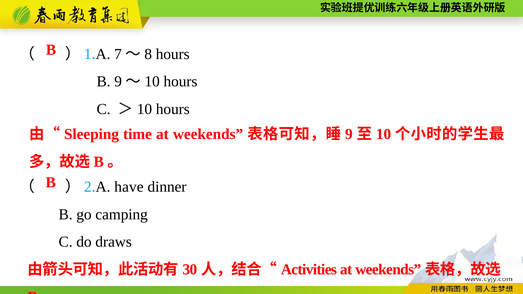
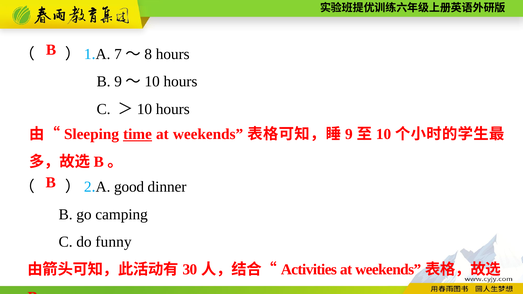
time underline: none -> present (137, 134)
have: have -> good (129, 187)
draws: draws -> funny (114, 242)
